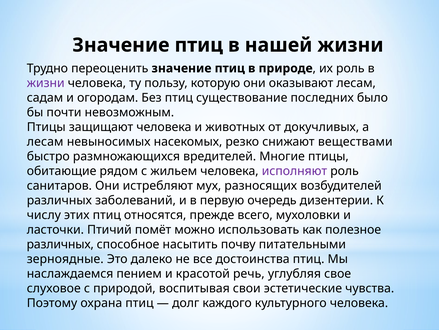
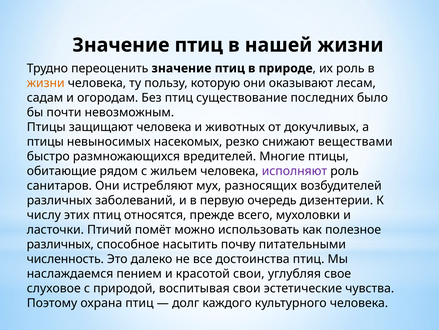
жизни colour: purple -> orange (46, 83)
лесам: лесам -> птицы (45, 141)
зерноядные: зерноядные -> численность (65, 259)
красотой речь: речь -> свои (249, 273)
